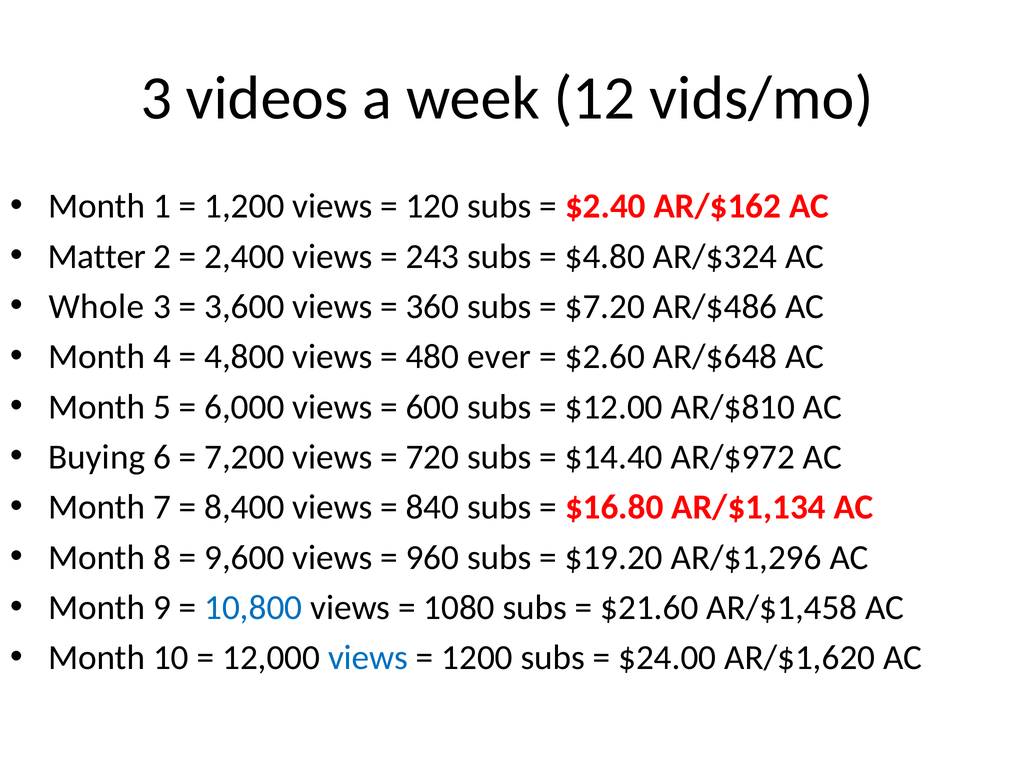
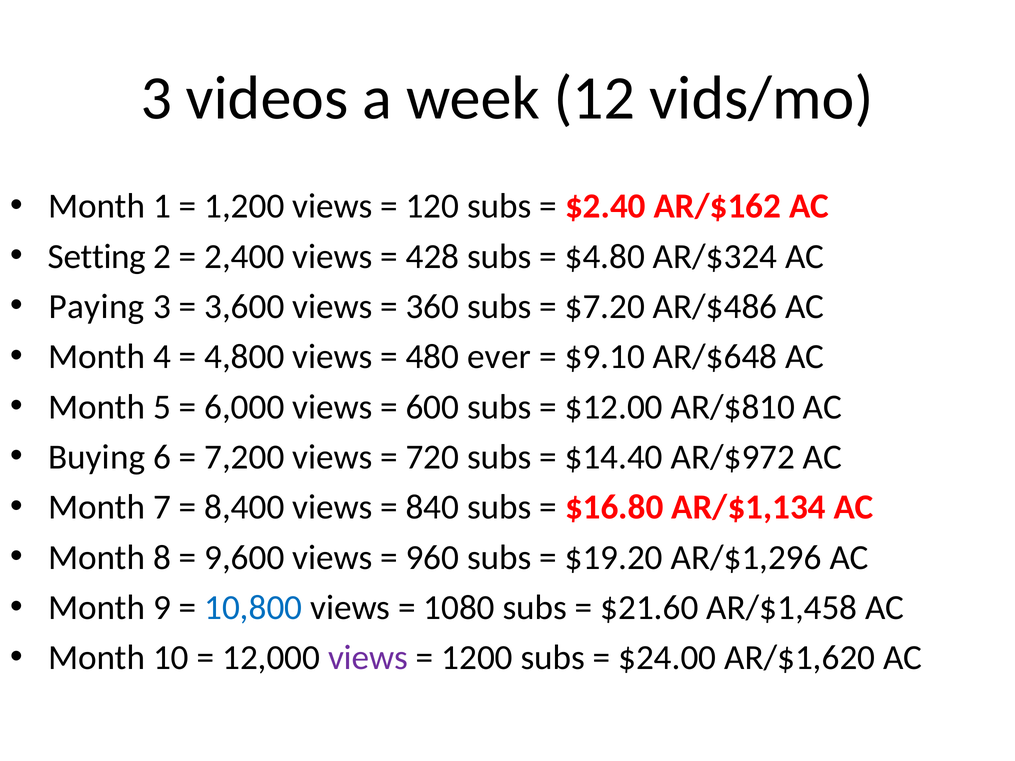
Matter: Matter -> Setting (97, 257)
243: 243 -> 428 (432, 257)
Whole: Whole -> Paying (97, 307)
$2.60: $2.60 -> $9.10 (605, 357)
views colour: blue -> purple (368, 658)
